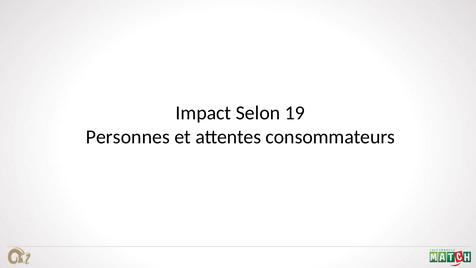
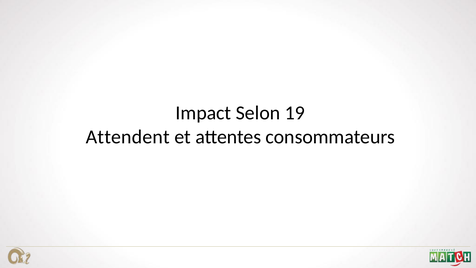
Personnes: Personnes -> Attendent (128, 137)
